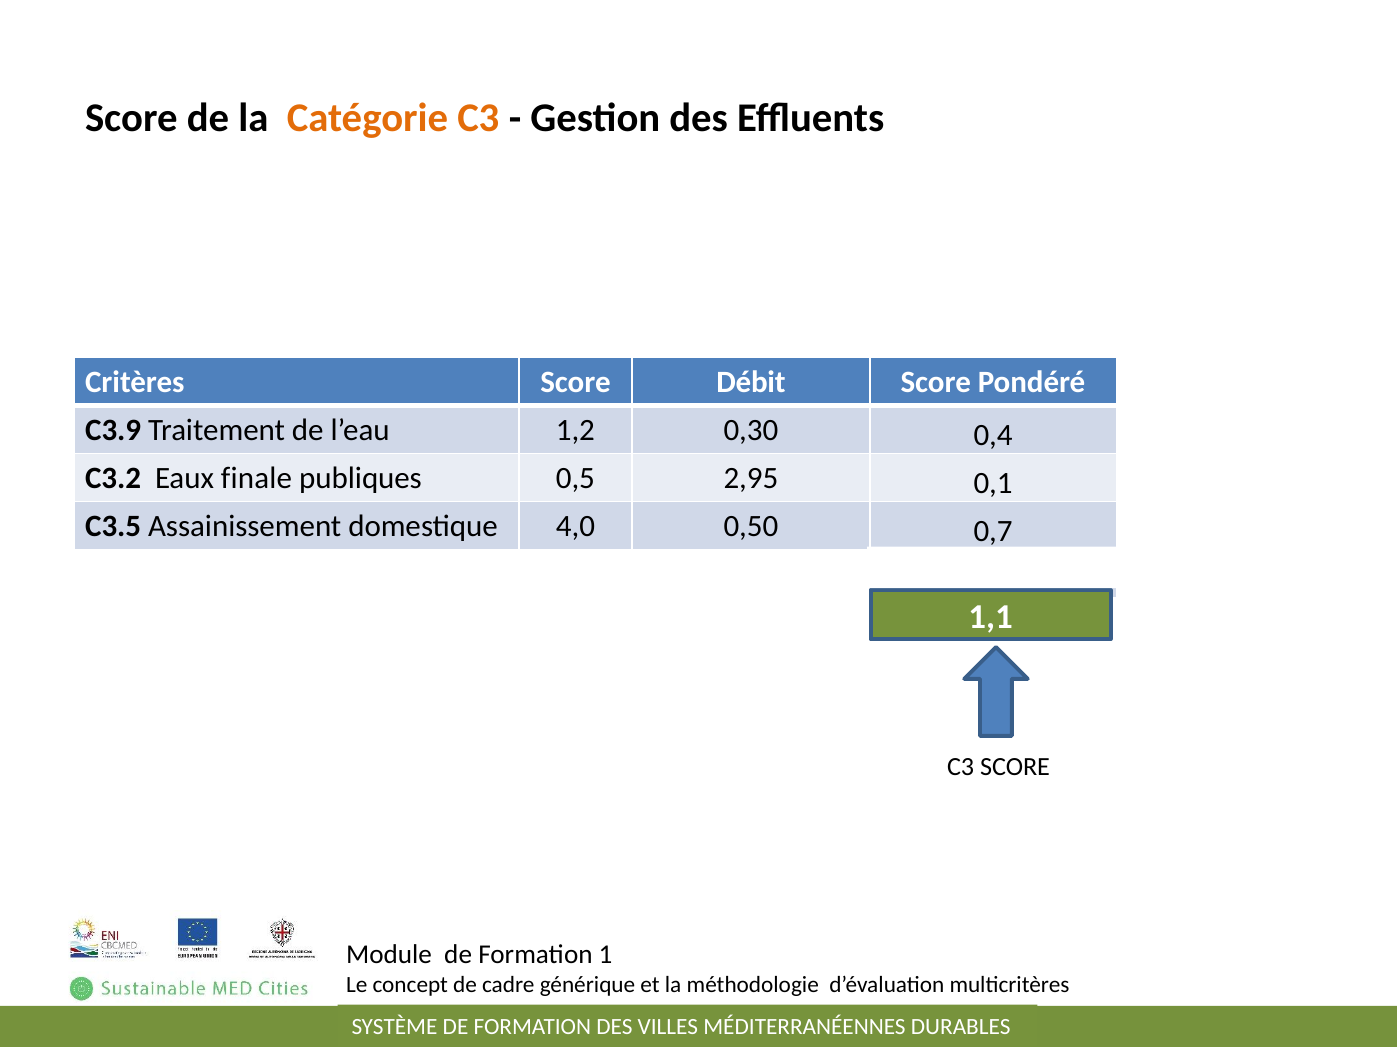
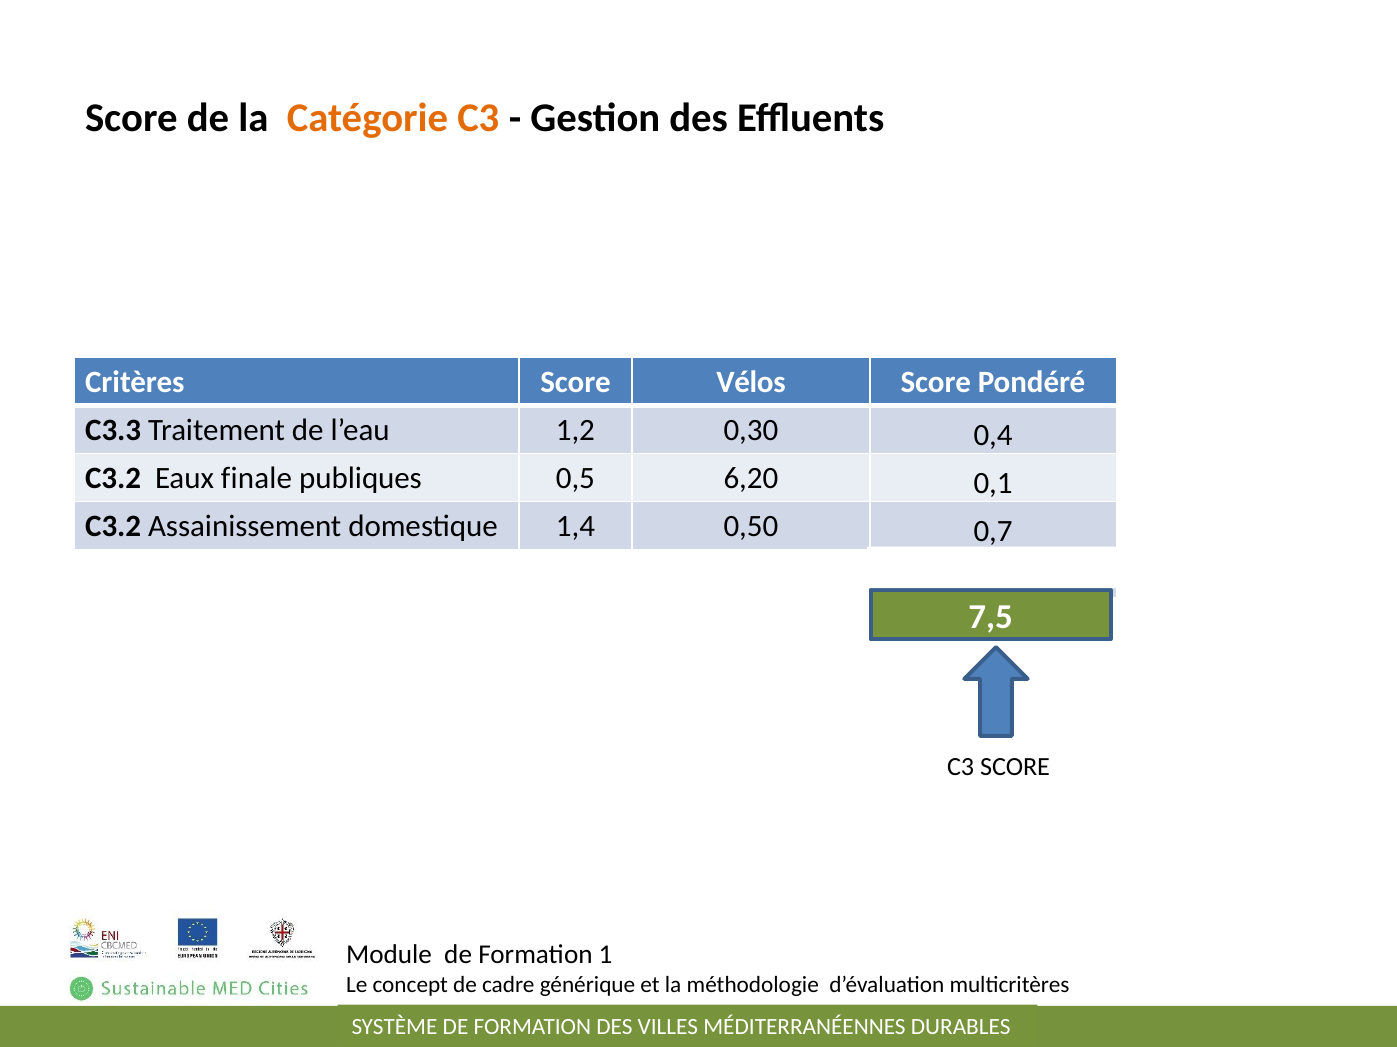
Débit: Débit -> Vélos (751, 382)
C3.9: C3.9 -> C3.3 (113, 430)
2,95: 2,95 -> 6,20 (751, 478)
C3.5: C3.5 -> C3.2 (113, 527)
4,0: 4,0 -> 1,4 (575, 527)
1,1: 1,1 -> 7,5 (991, 617)
